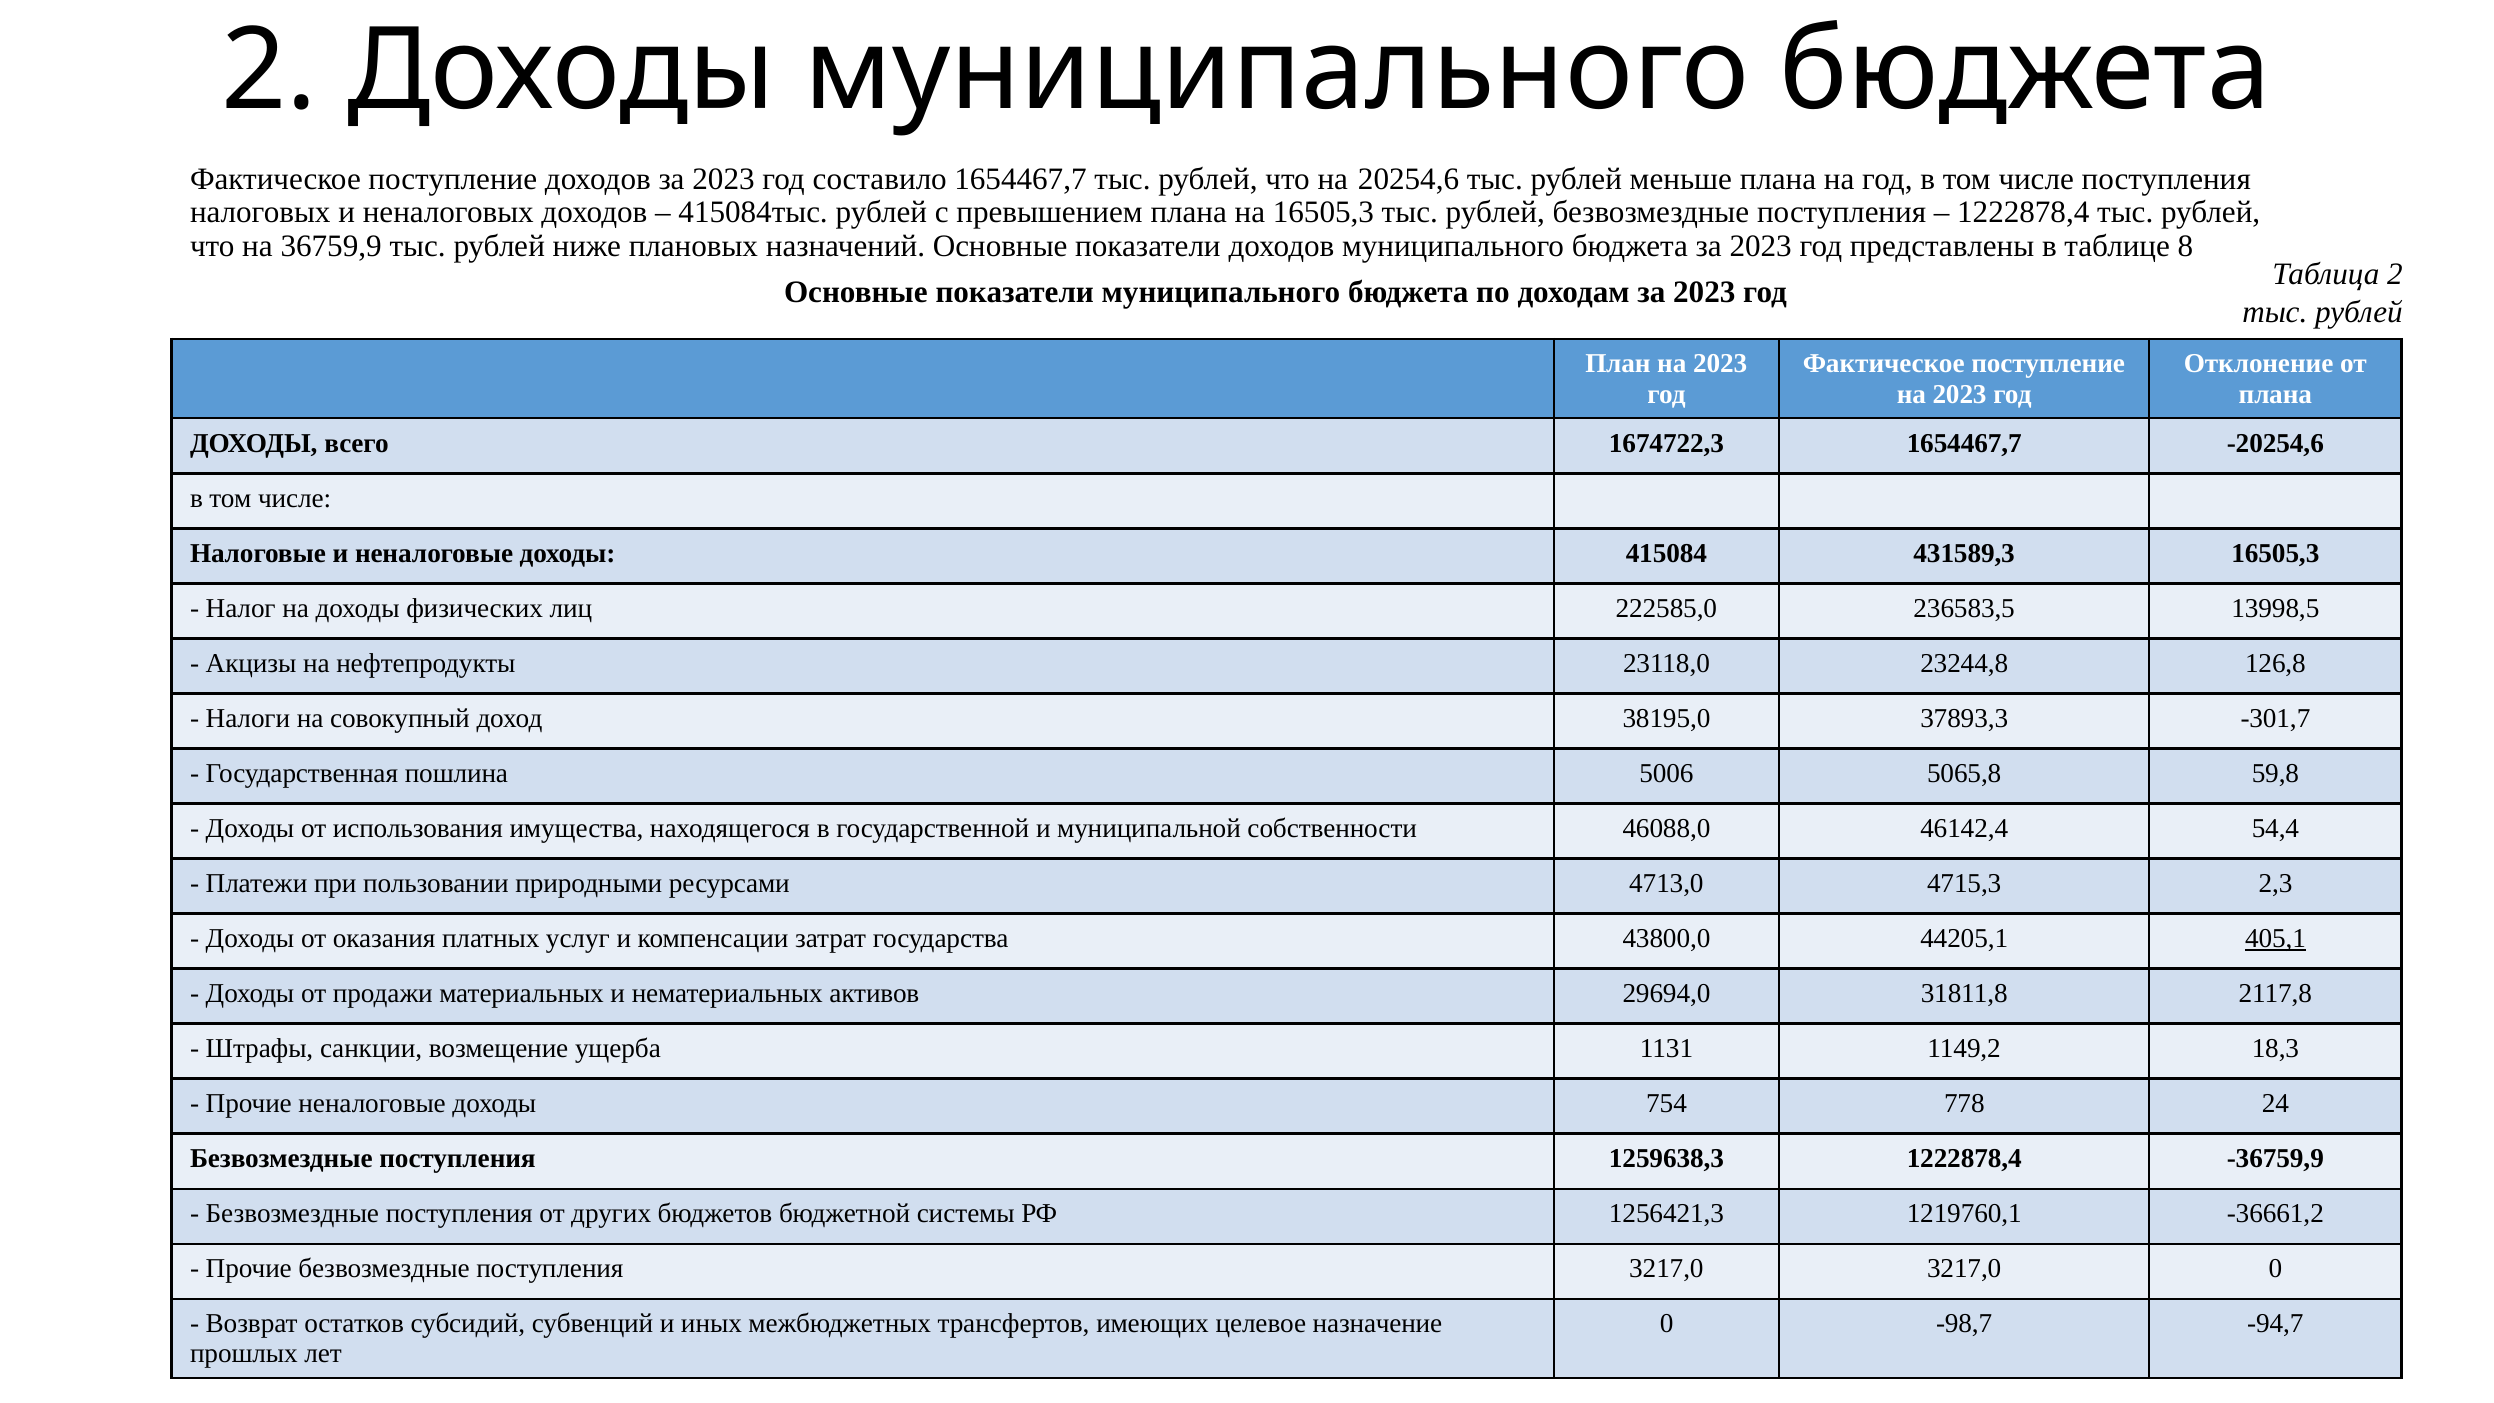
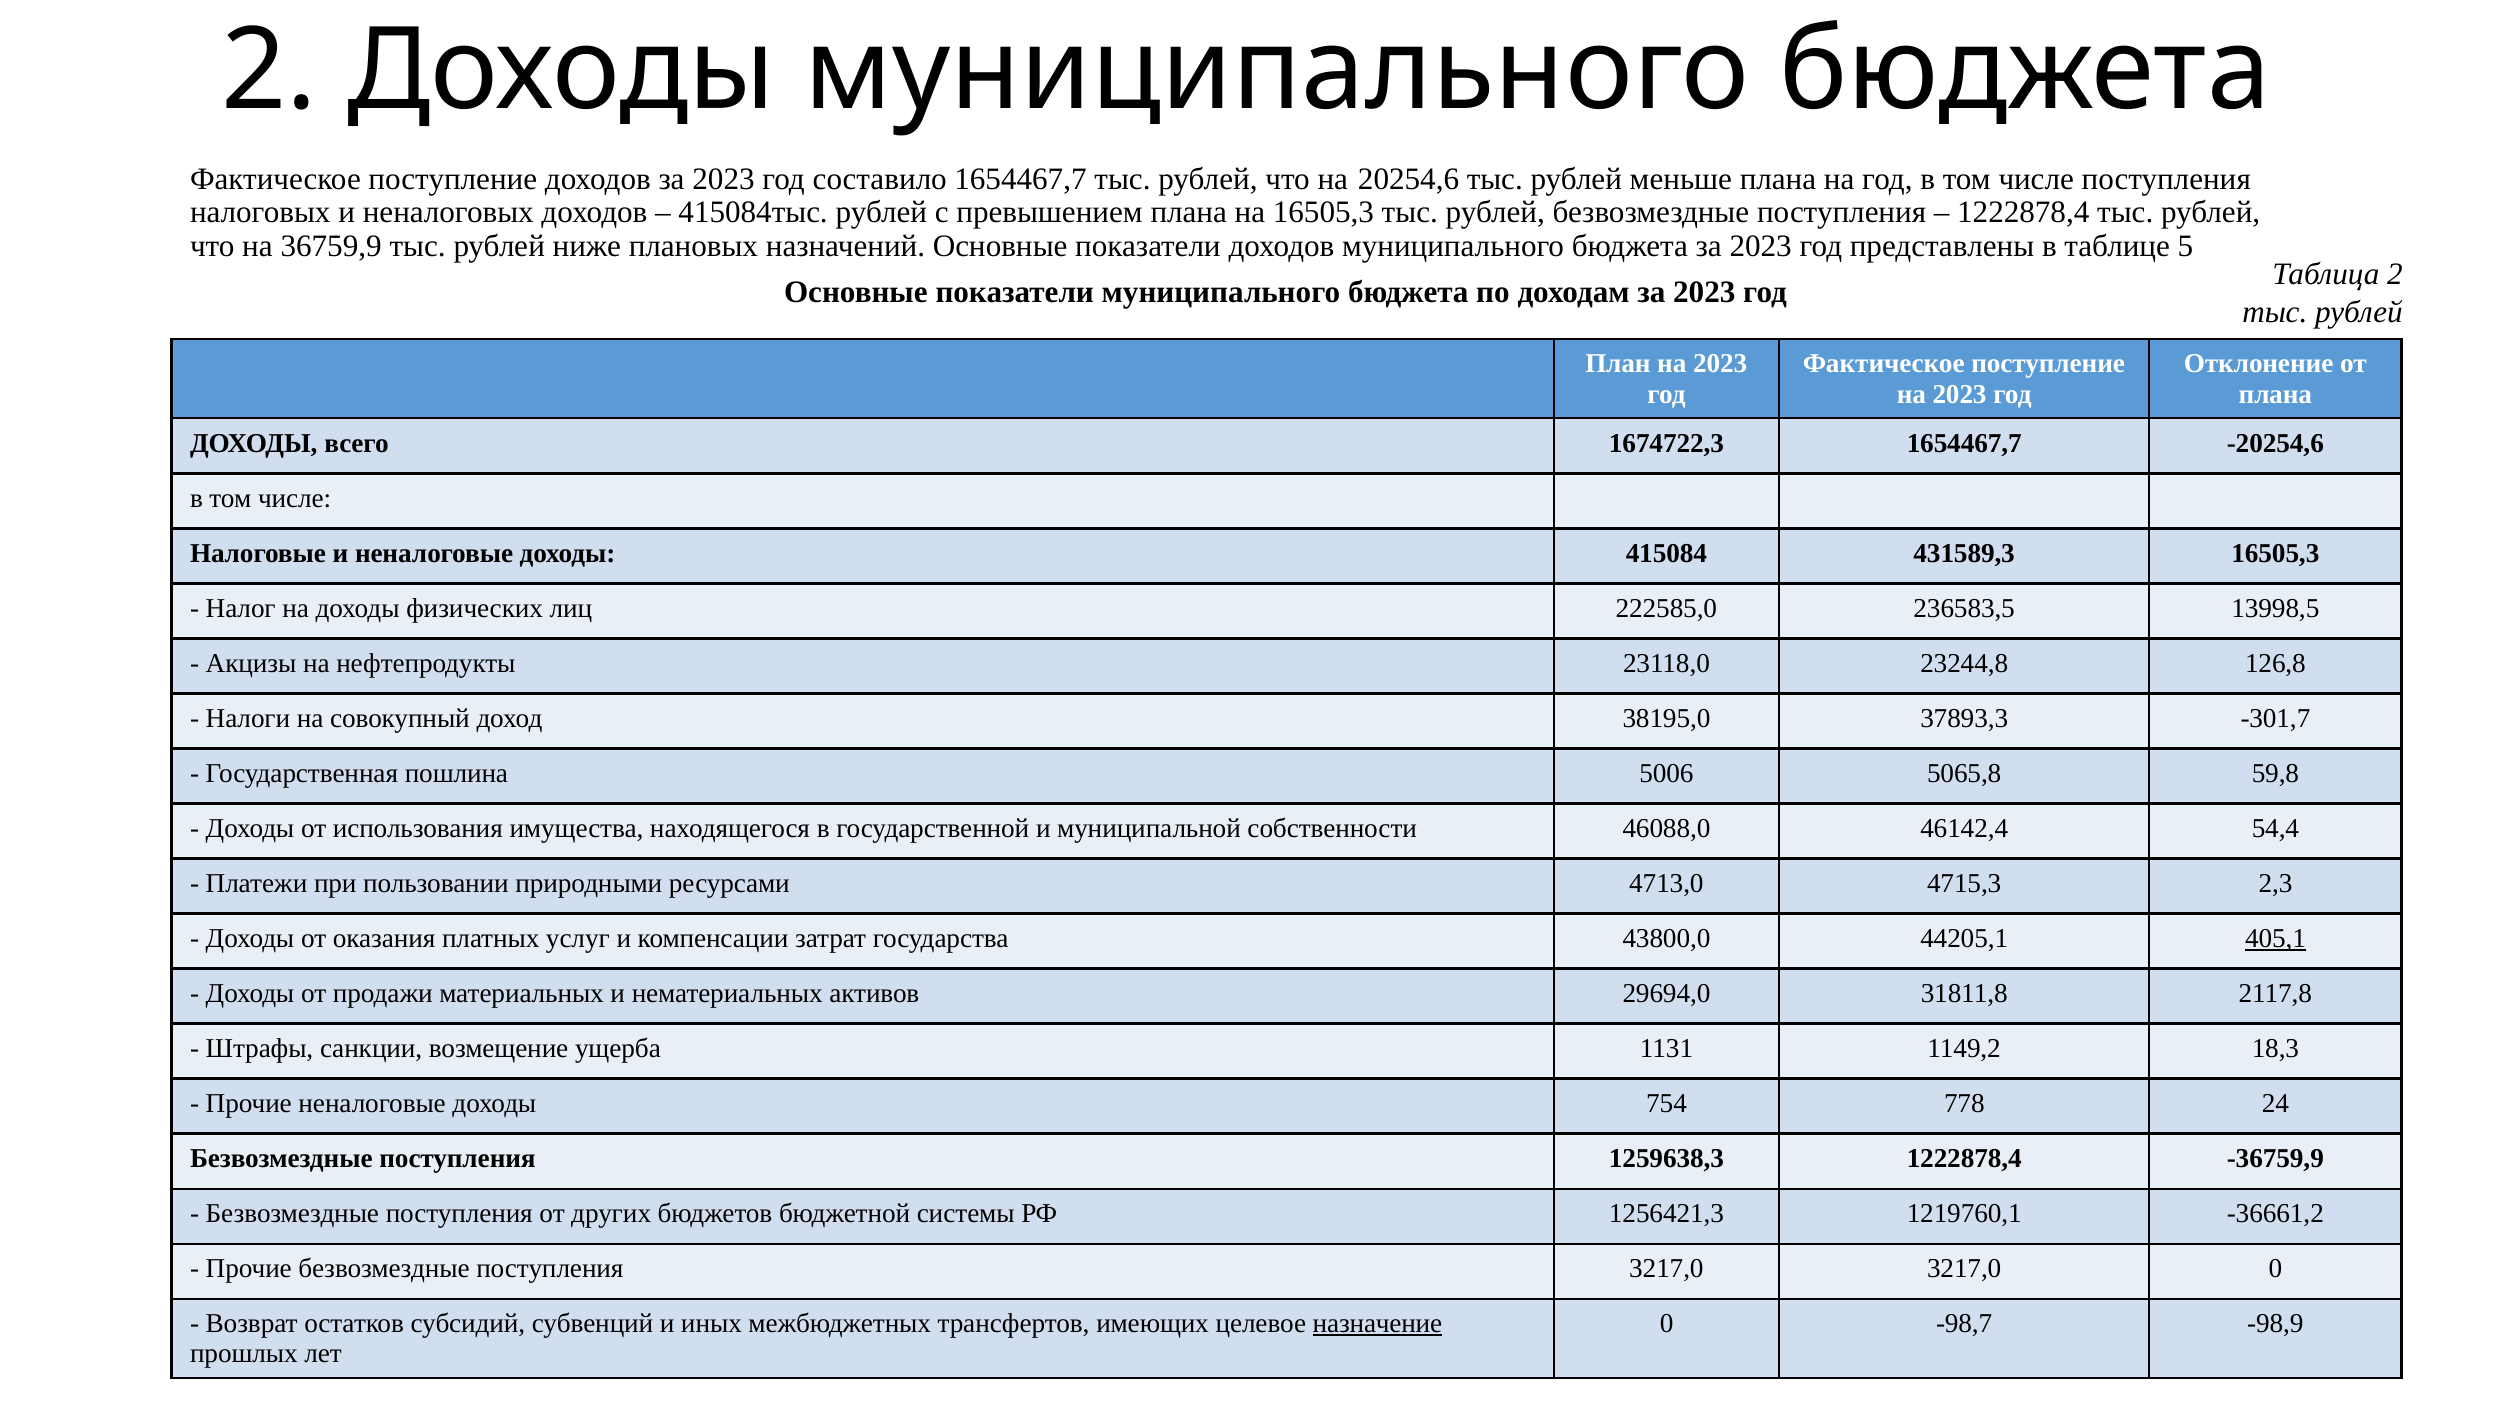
8: 8 -> 5 (2186, 246)
назначение underline: none -> present (1377, 1323)
-94,7: -94,7 -> -98,9 (2275, 1323)
